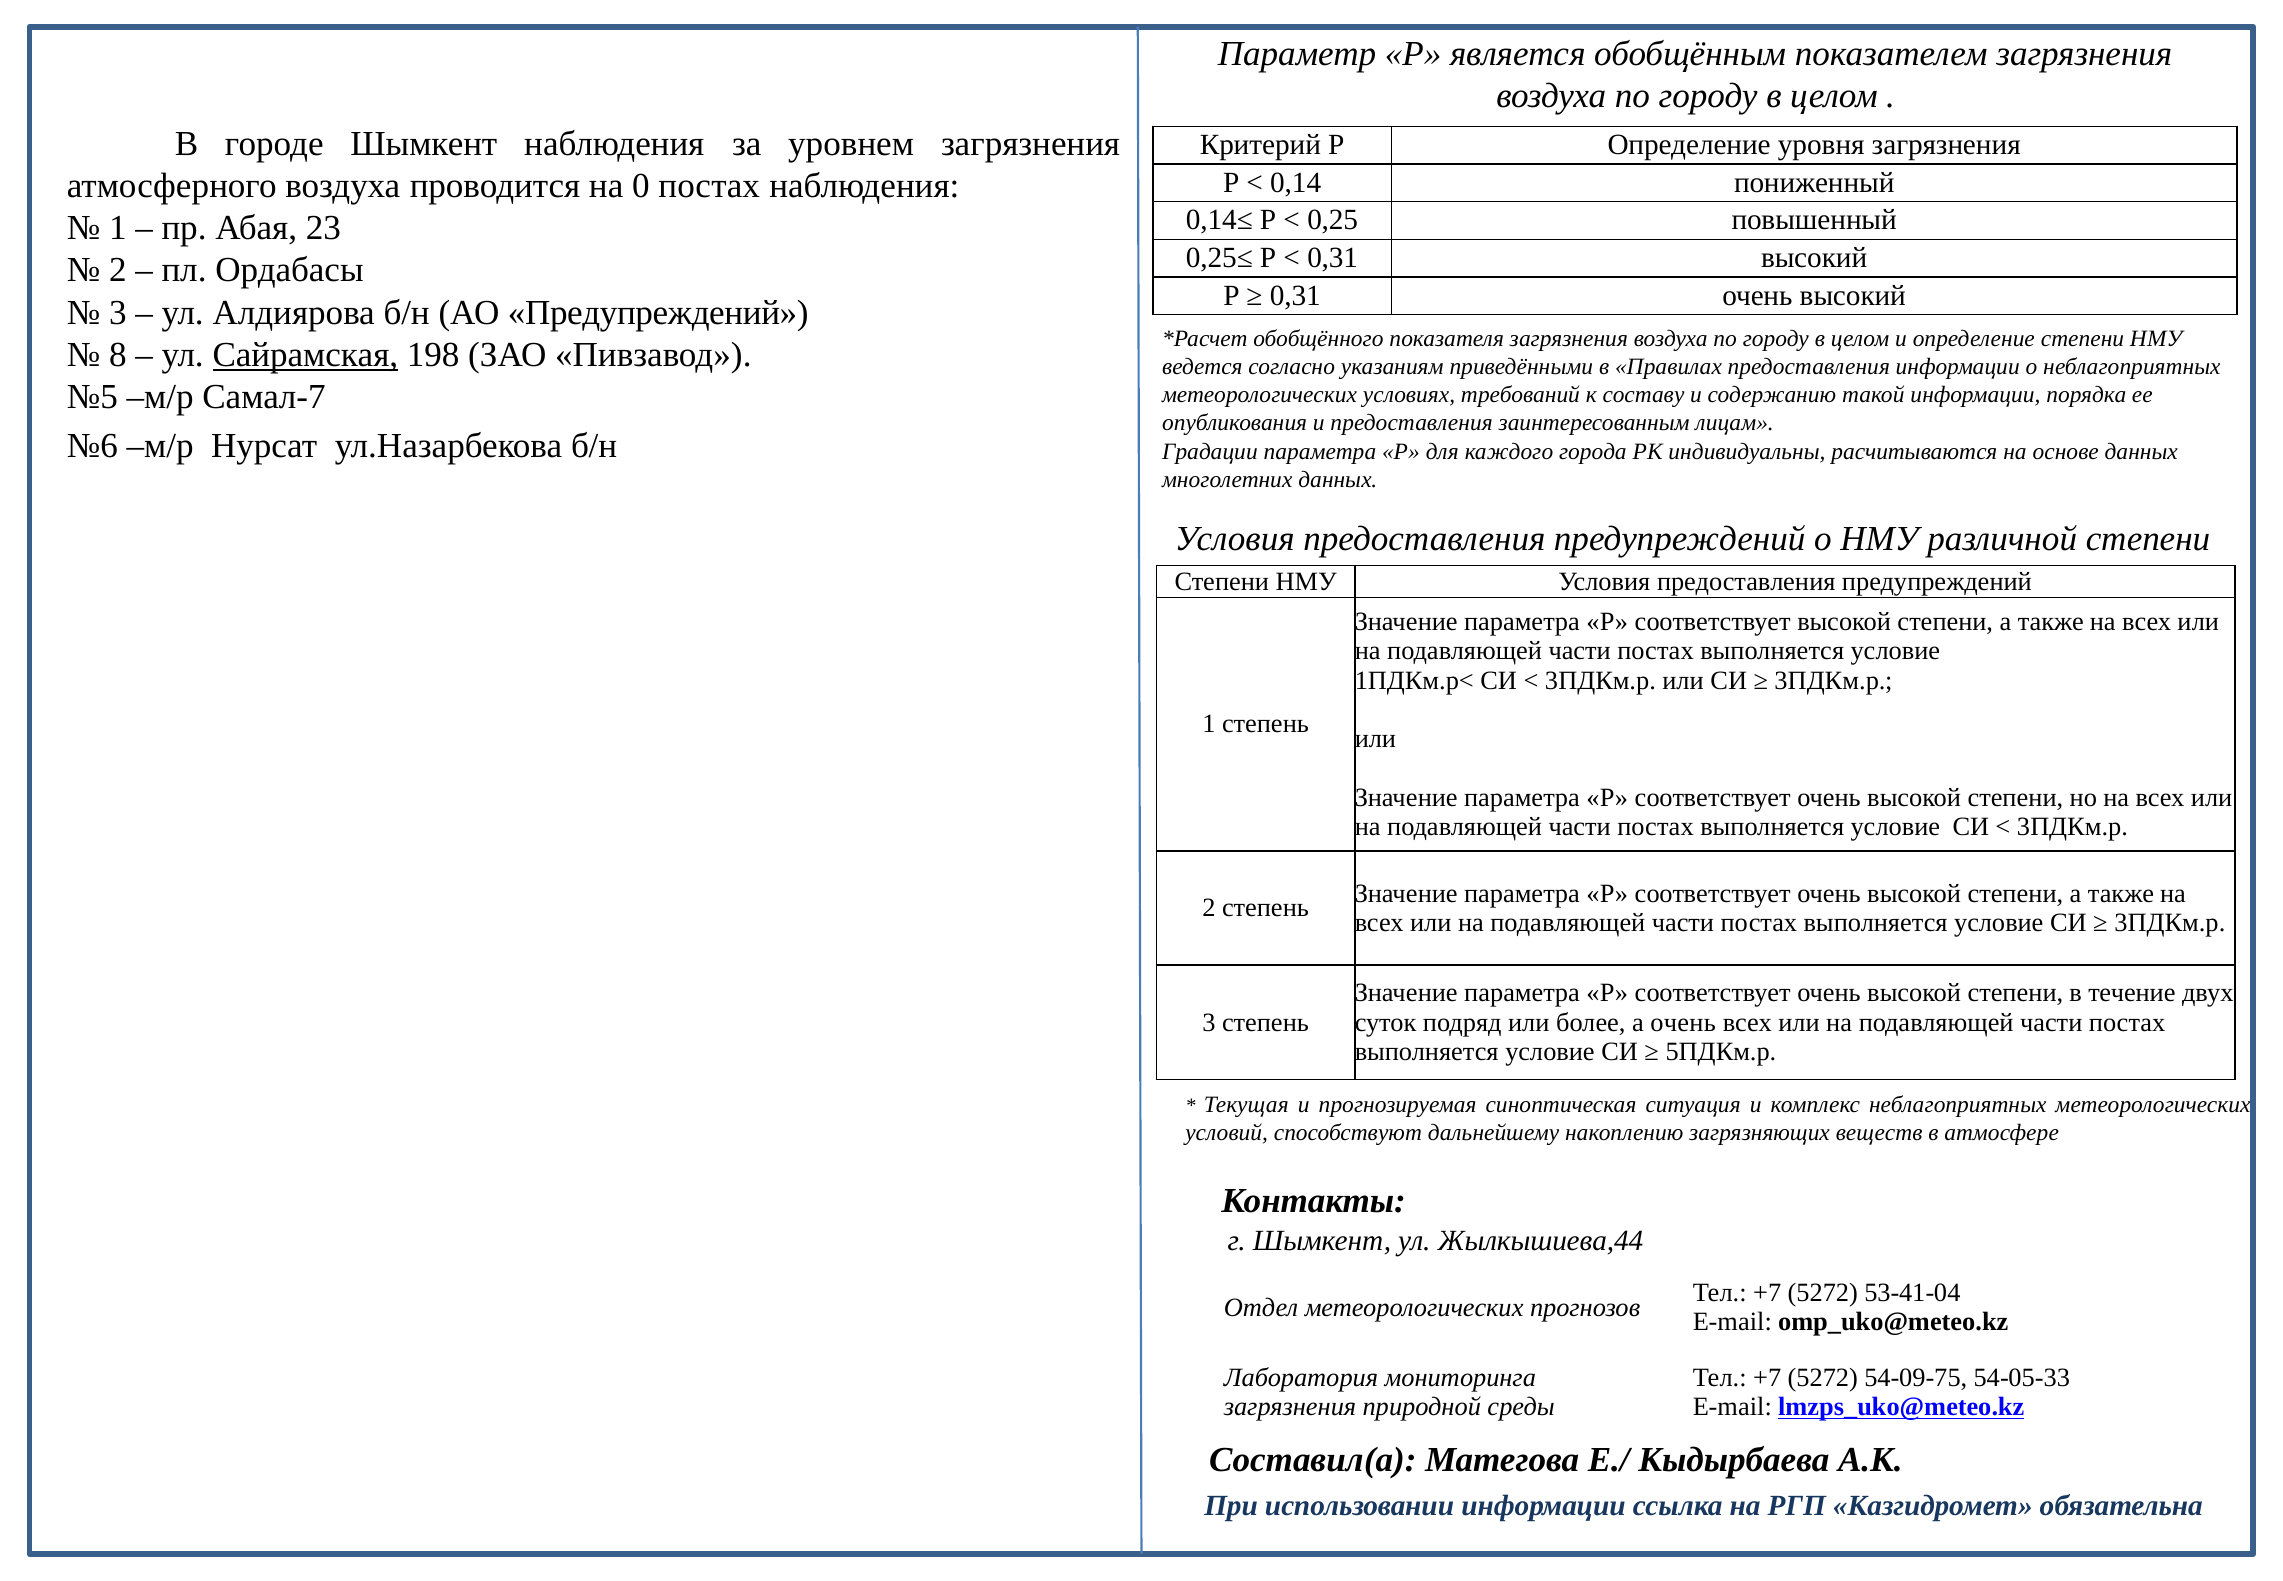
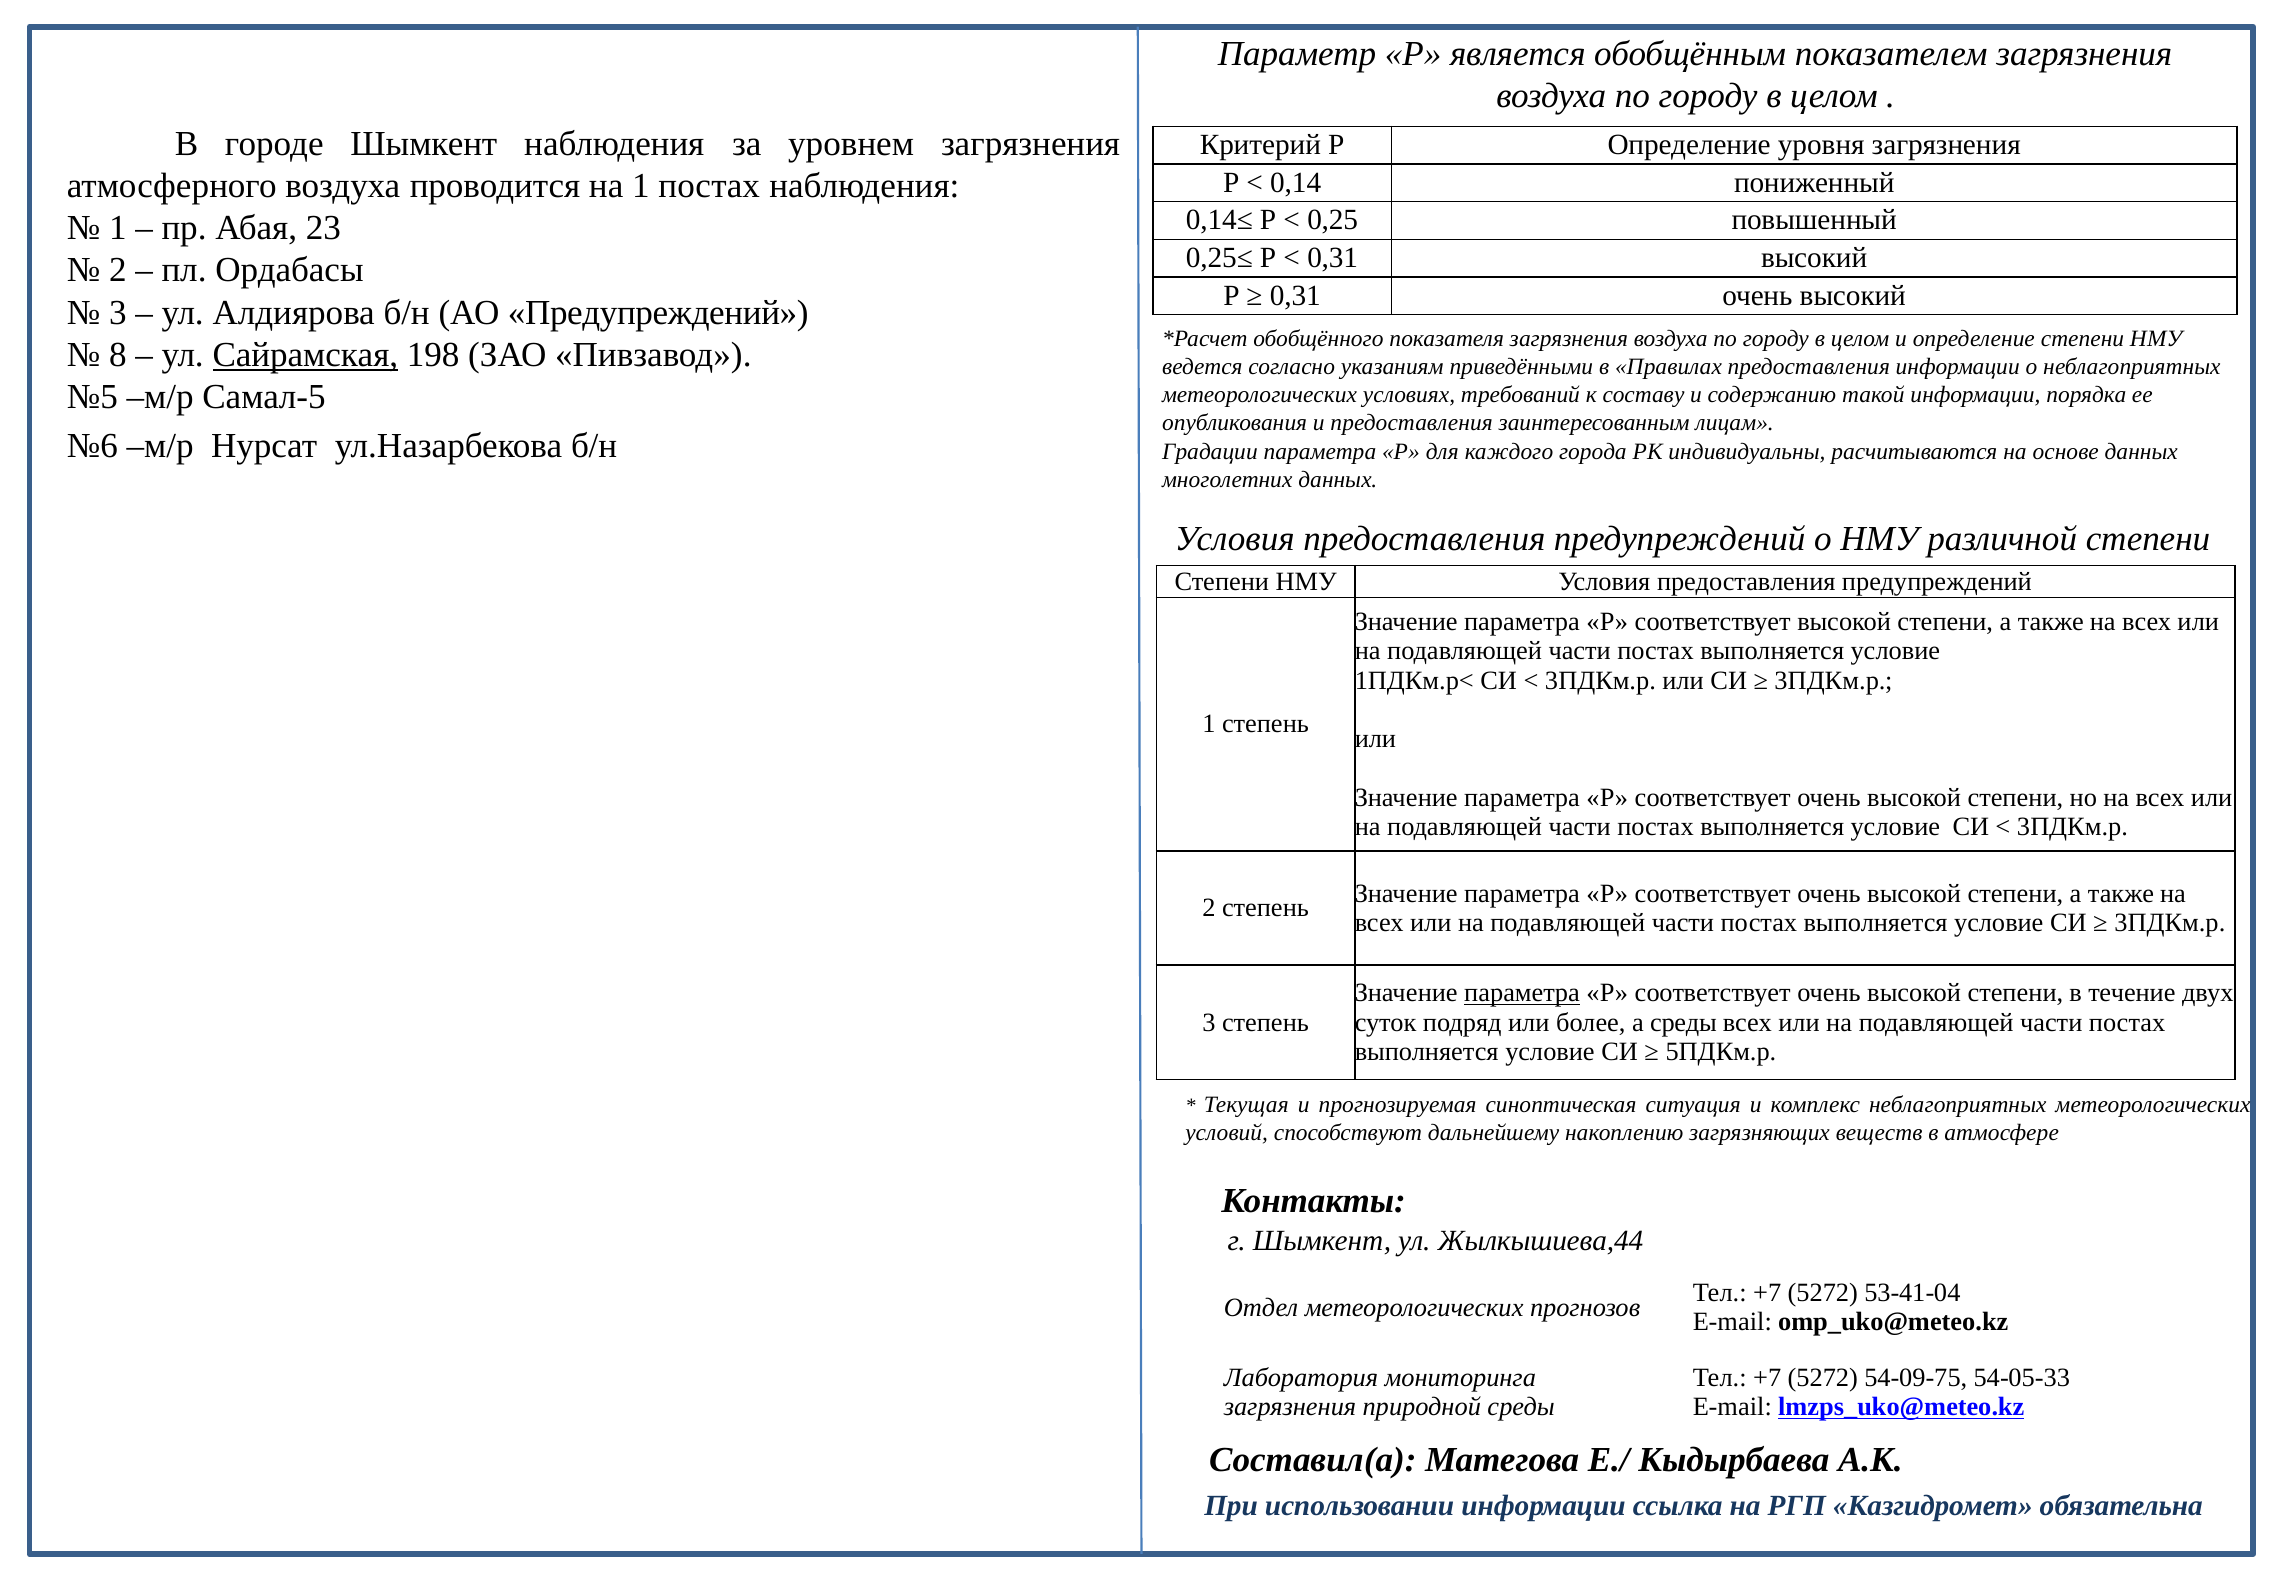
на 0: 0 -> 1 (641, 186)
Самал-7: Самал-7 -> Самал-5 (264, 397)
параметра underline: none -> present (1522, 993)
а очень: очень -> среды (1683, 1022)
